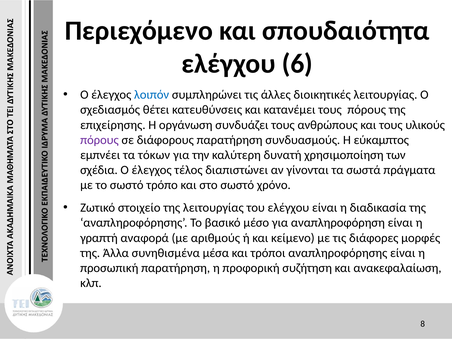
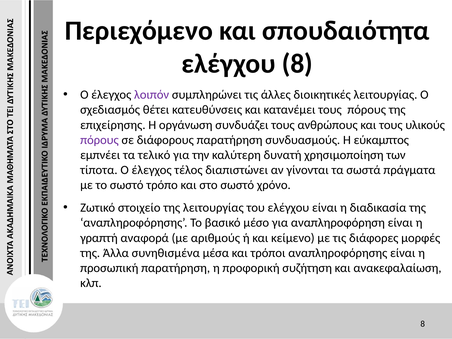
ελέγχου 6: 6 -> 8 (297, 64)
λοιπόν colour: blue -> purple (152, 95)
τόκων: τόκων -> τελικό (154, 155)
σχέδια: σχέδια -> τίποτα (99, 170)
